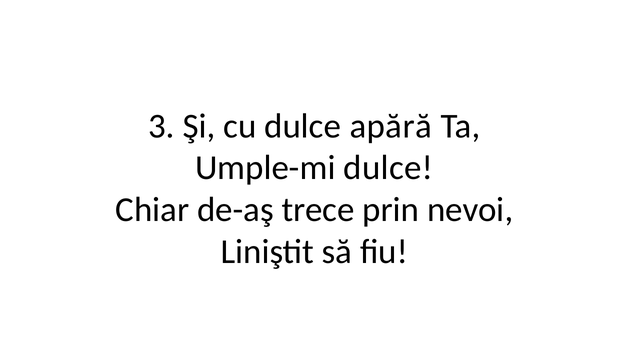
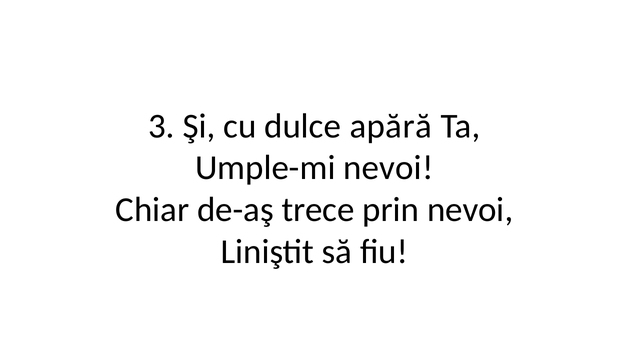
Umple-mi dulce: dulce -> nevoi (388, 168)
